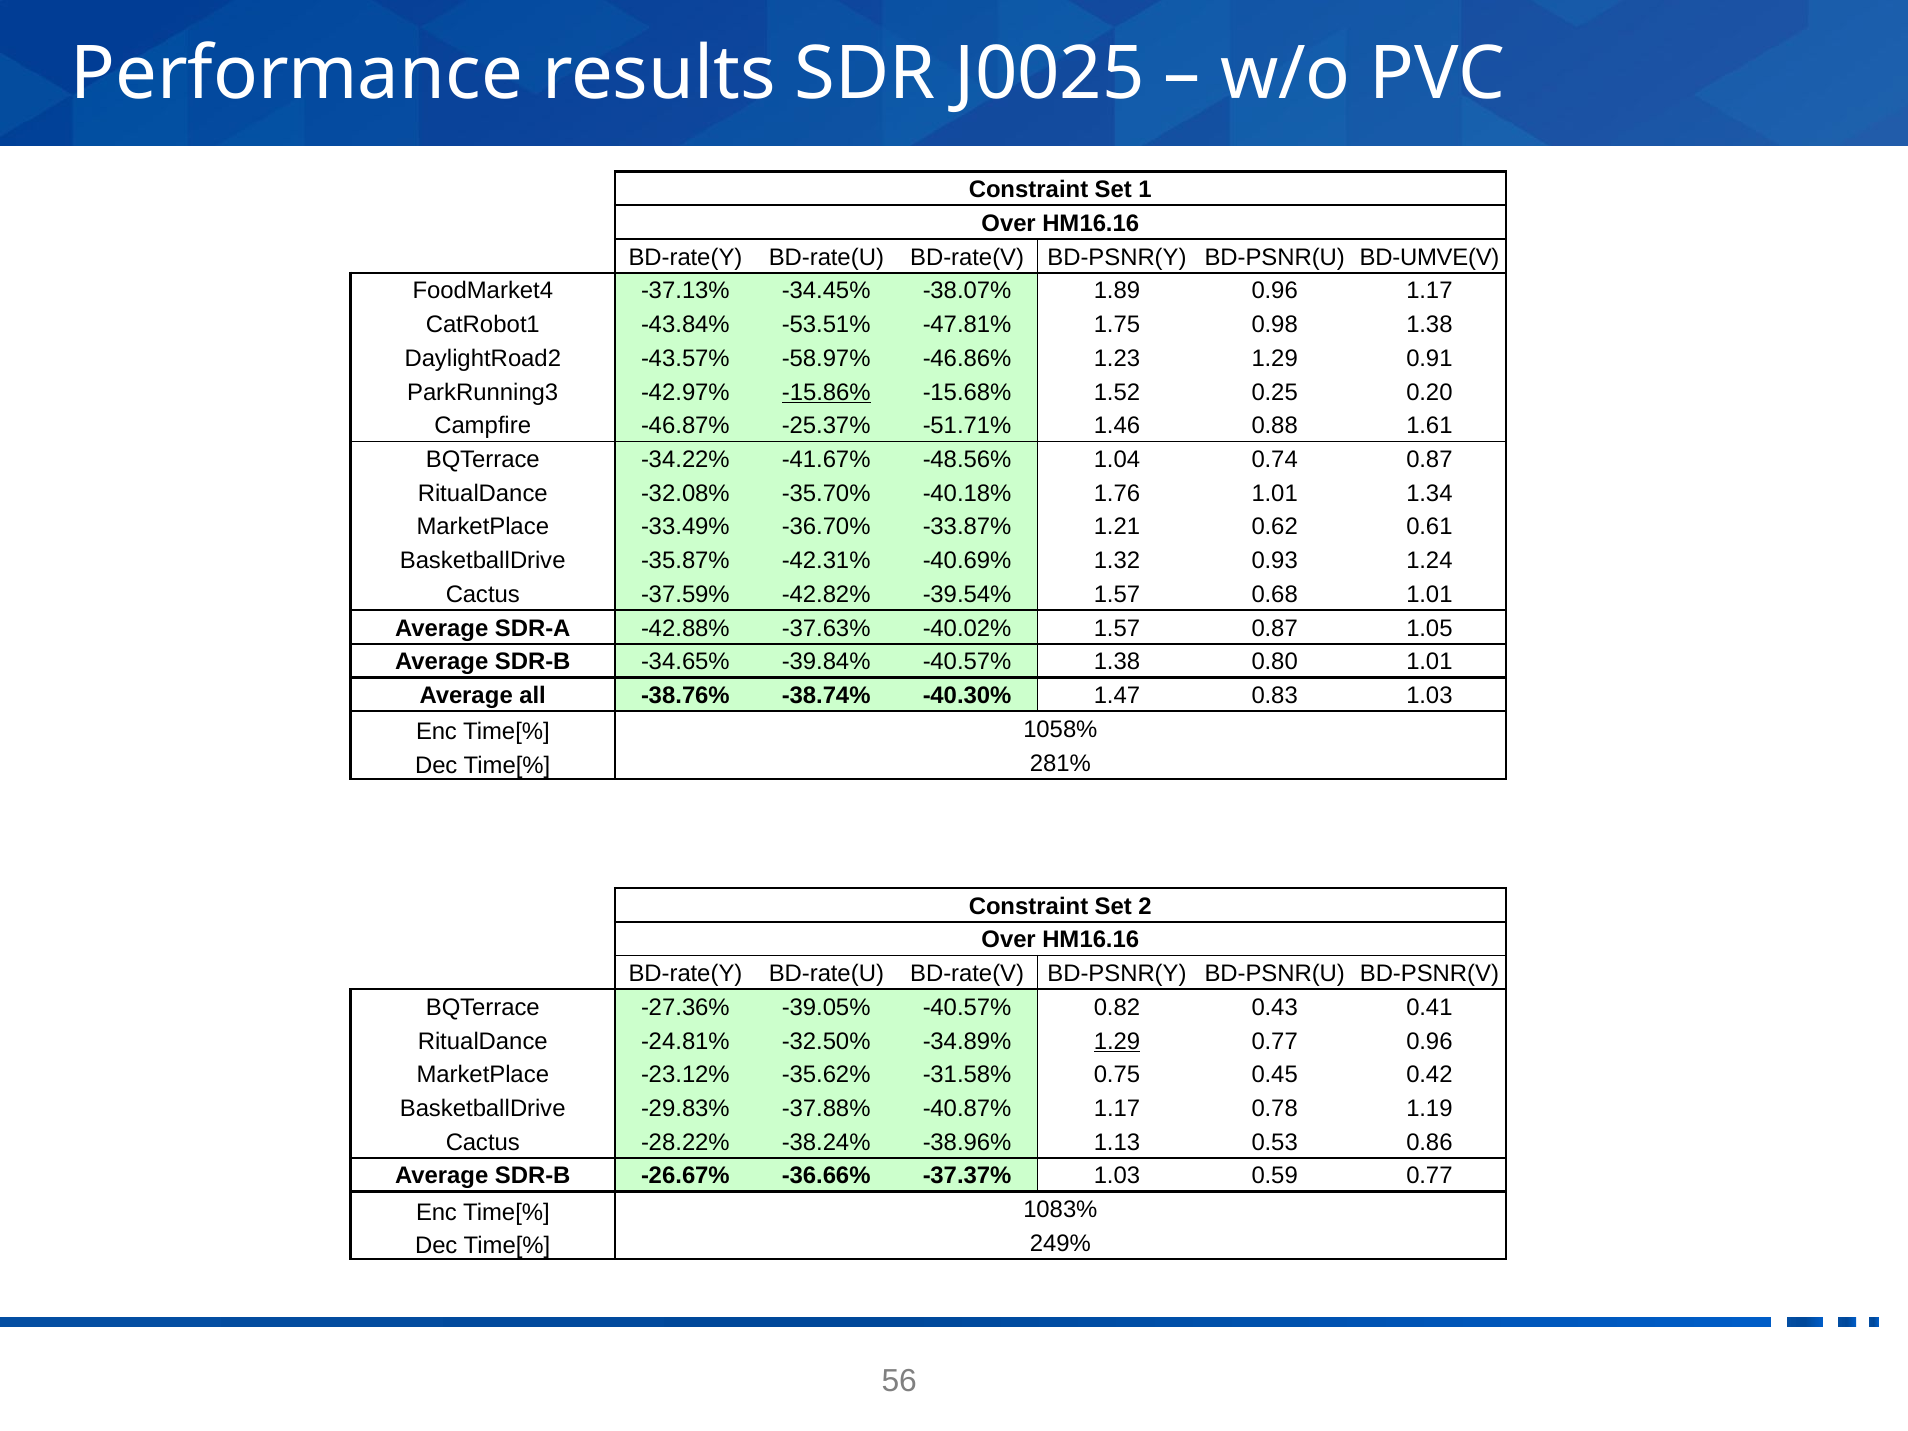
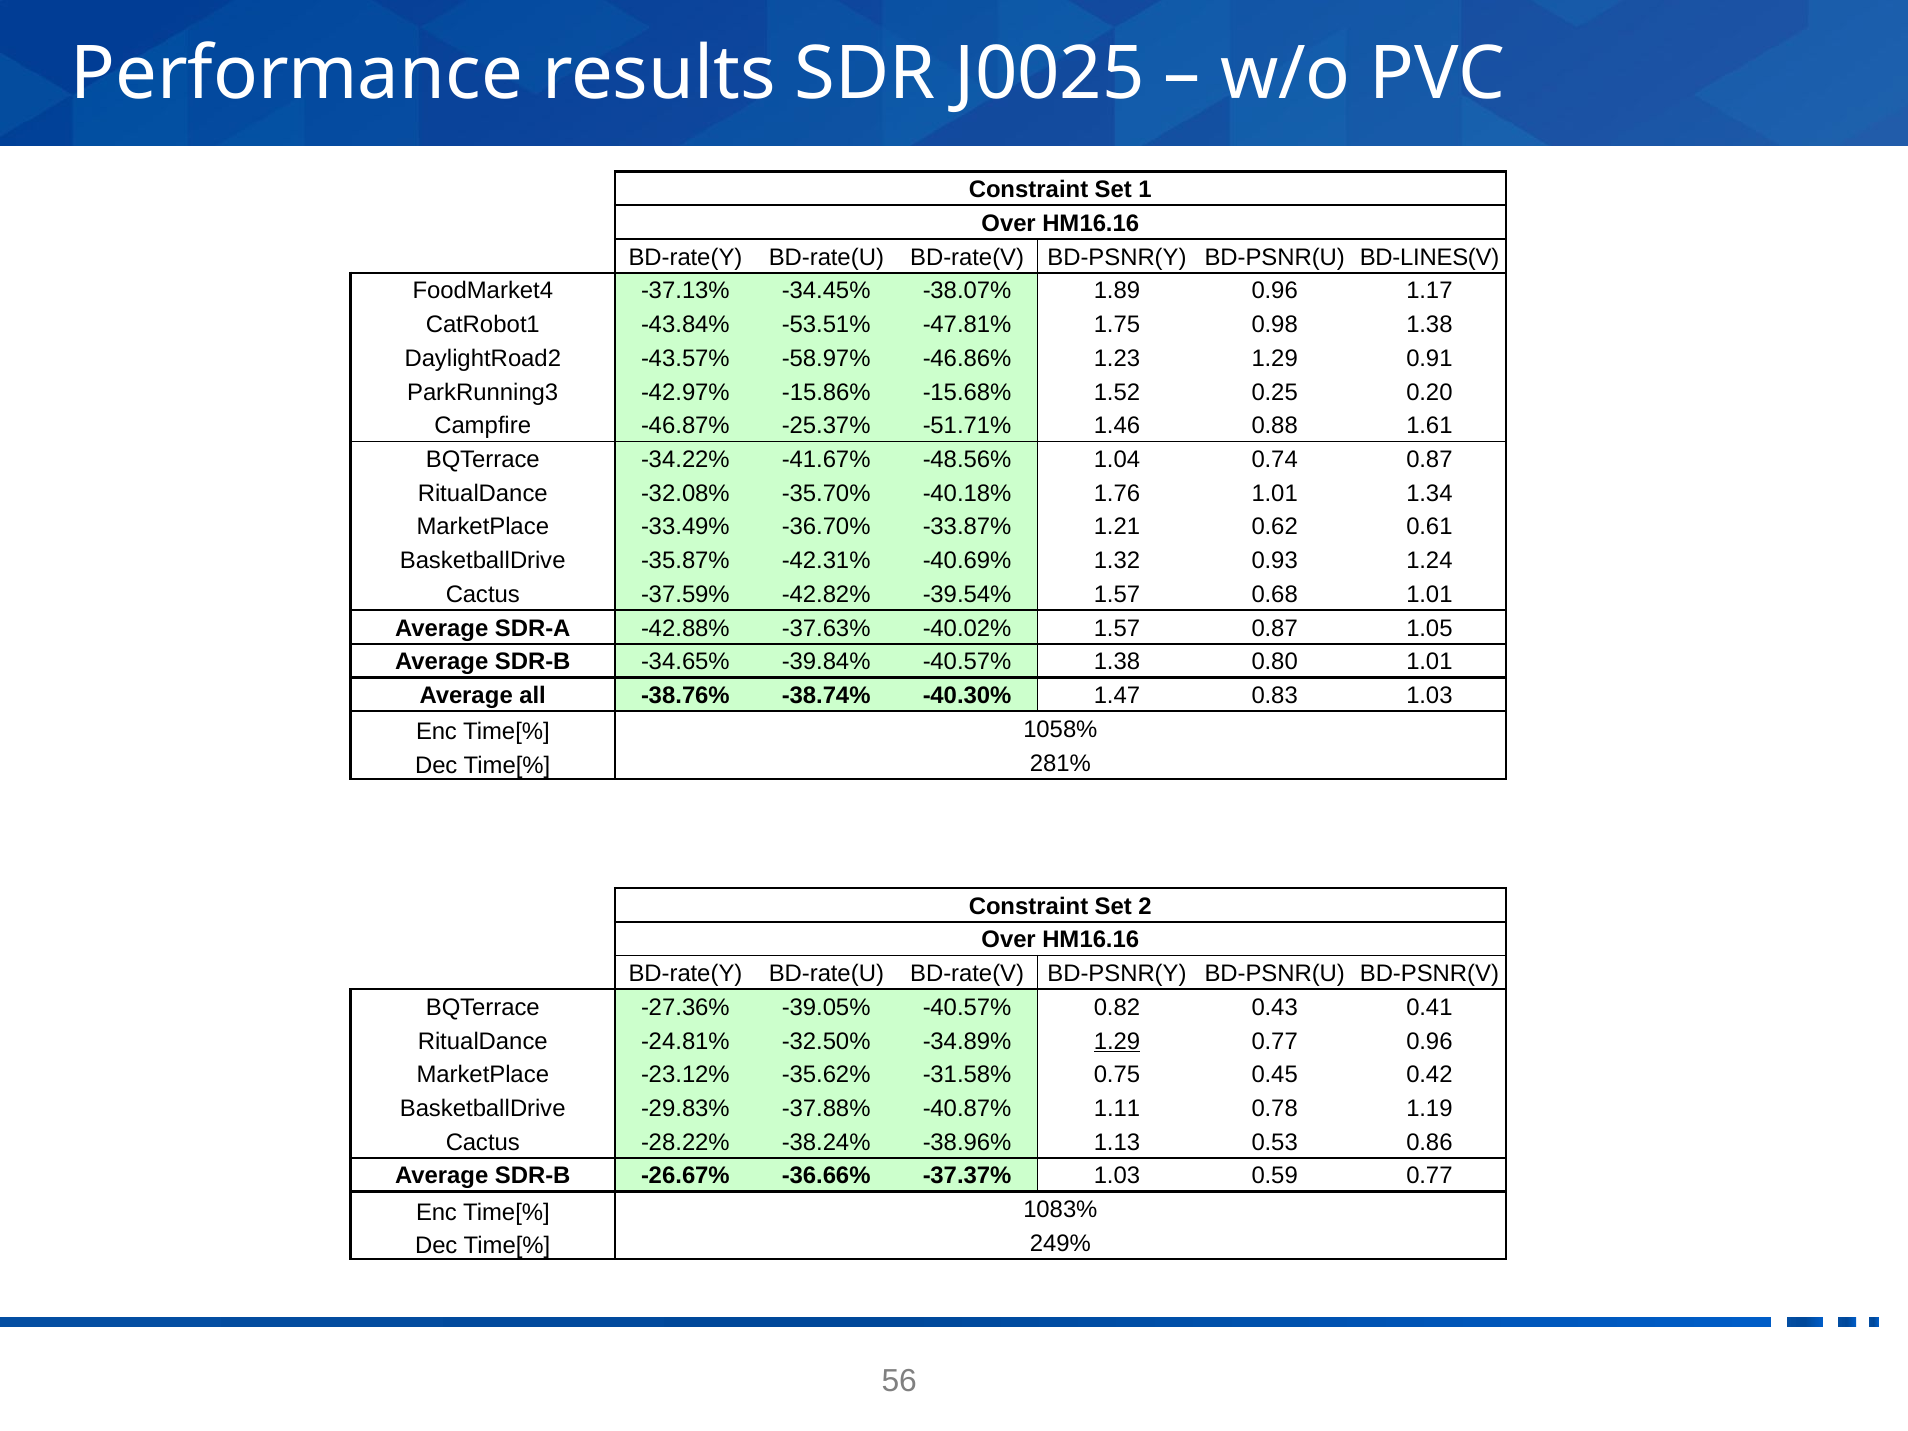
BD-UMVE(V: BD-UMVE(V -> BD-LINES(V (1430, 257)
-15.86% underline: present -> none (826, 392)
-40.87% 1.17: 1.17 -> 1.11 (1117, 1109)
